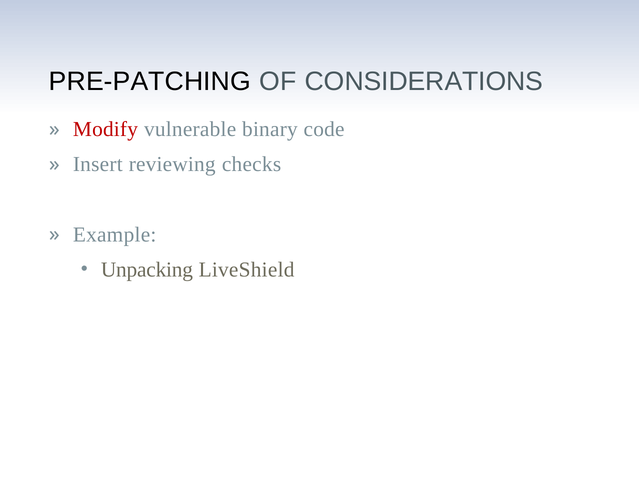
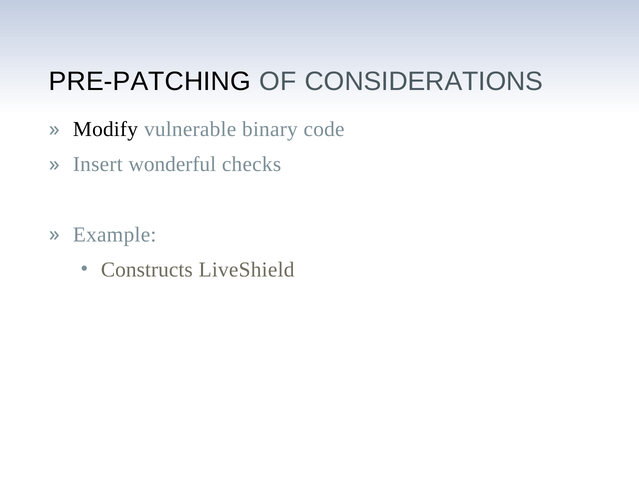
Modify colour: red -> black (105, 129)
reviewing: reviewing -> wonderful (172, 164)
Unpacking: Unpacking -> Constructs (147, 270)
